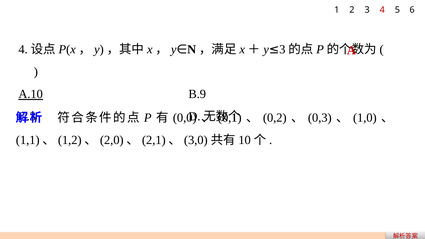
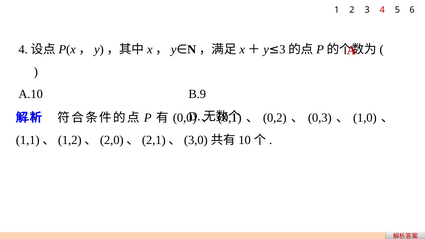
A.10 underline: present -> none (31, 94)
